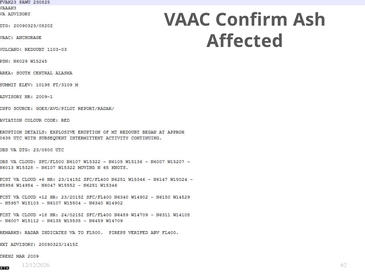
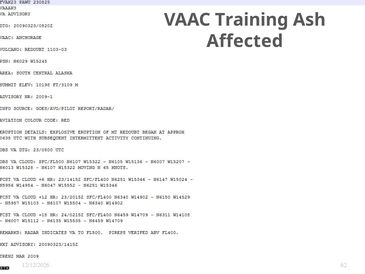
Confirm: Confirm -> Training (252, 20)
